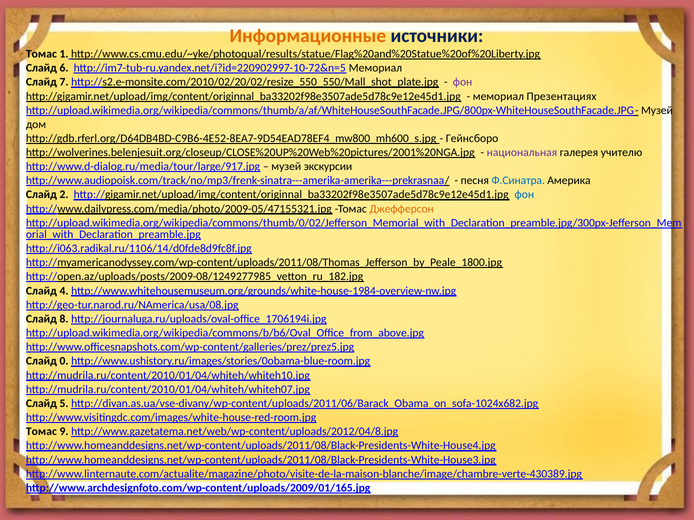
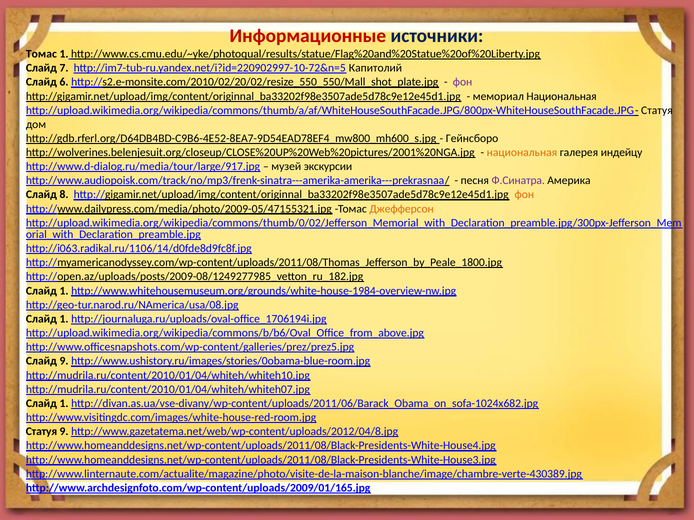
Информационные colour: orange -> red (308, 36)
6: 6 -> 7 (64, 68)
http://im7-tub-ru.yandex.net/i?id=220902997-10-72&n=5 Мемориал: Мемориал -> Капитолий (375, 68)
7: 7 -> 6 (64, 82)
мемориал Презентациях: Презентациях -> Национальная (562, 96)
Музей: Музей -> Статуя (657, 110)
национальная colour: purple -> orange (522, 153)
учителю: учителю -> индейцу (622, 153)
Ф.Синатра colour: blue -> purple (518, 181)
2: 2 -> 8 (64, 195)
фон colour: blue -> orange (524, 195)
4: 4 -> 1 (64, 291)
8: 8 -> 1 (64, 319)
Слайд 0: 0 -> 9 (64, 361)
5: 5 -> 1 (64, 404)
Томас: Томас -> Статуя (41, 432)
